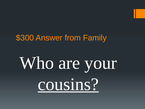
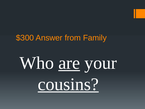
are underline: none -> present (69, 63)
